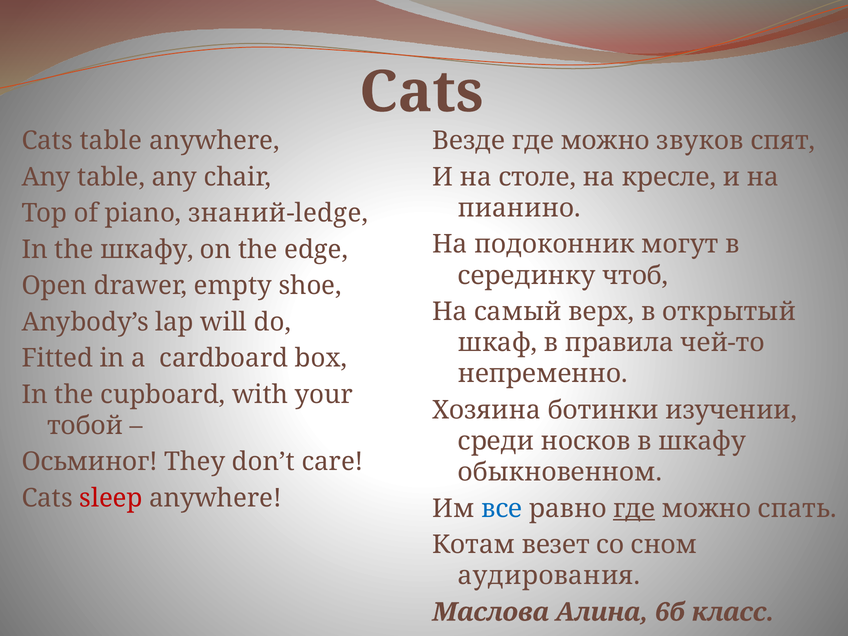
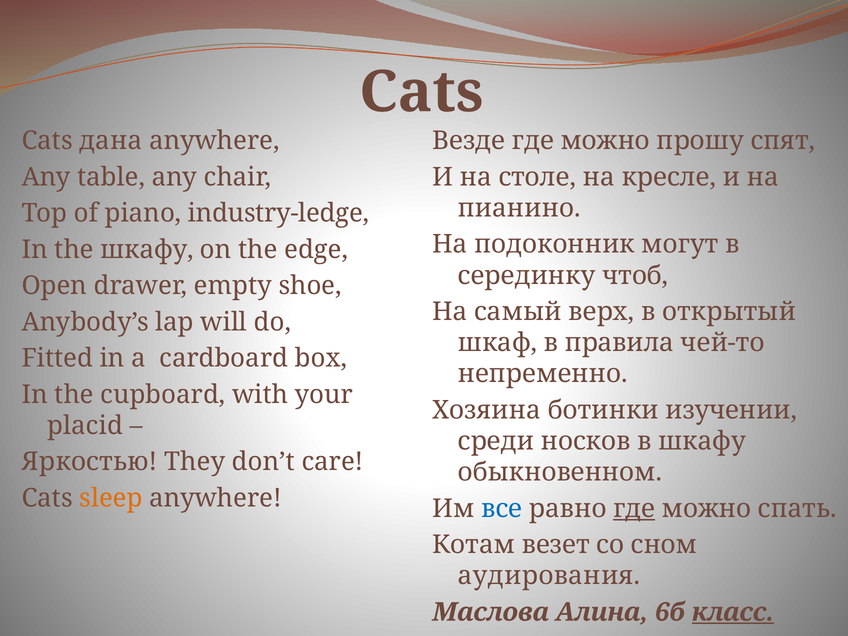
Cats table: table -> дана (111, 141)
звуков: звуков -> прошу (700, 141)
знаний-ledge: знаний-ledge -> industry-ledge (278, 213)
тобой: тобой -> placid (85, 426)
Осьминог: Осьминог -> Яркостью (90, 462)
sleep colour: red -> orange (111, 498)
класс underline: none -> present (733, 612)
